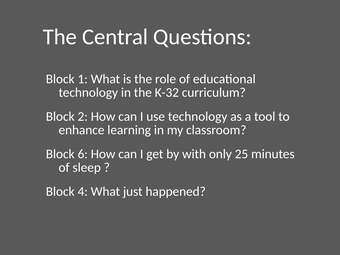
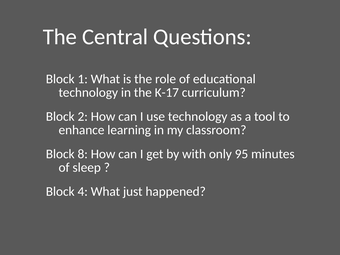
K-32: K-32 -> K-17 (167, 92)
6: 6 -> 8 (83, 154)
25: 25 -> 95 (241, 154)
